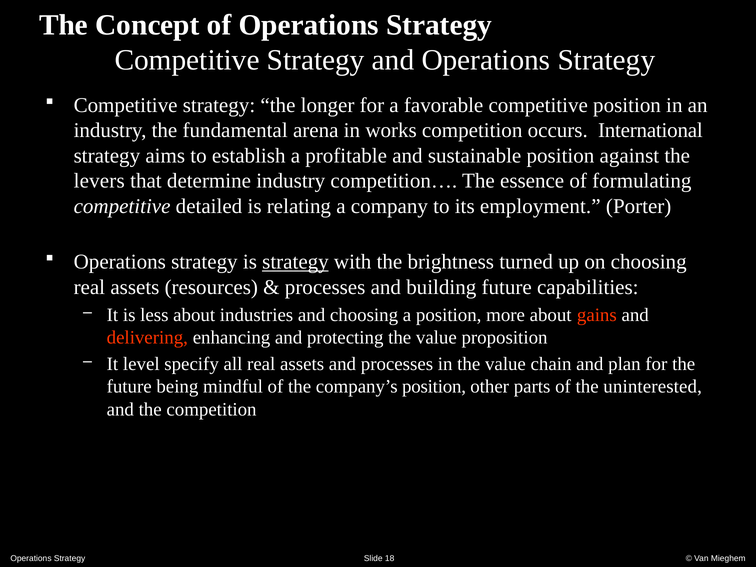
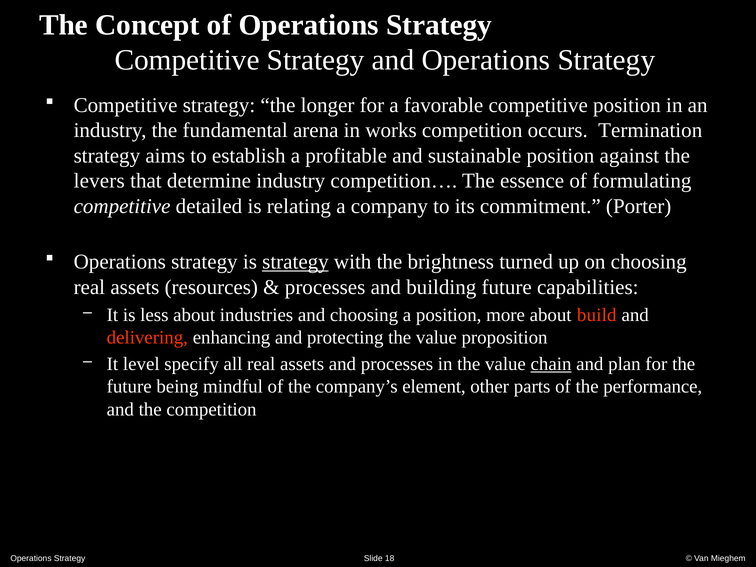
International: International -> Termination (650, 131)
employment: employment -> commitment (540, 206)
gains: gains -> build (597, 315)
chain underline: none -> present (551, 364)
company’s position: position -> element (434, 387)
uninterested: uninterested -> performance (653, 387)
